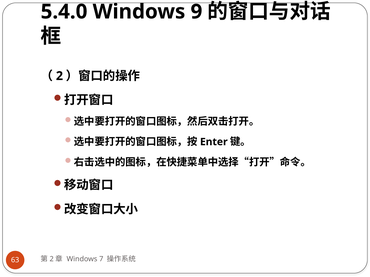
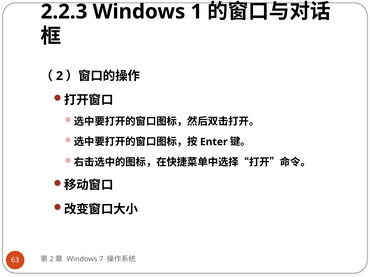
5.4.0: 5.4.0 -> 2.2.3 (64, 12)
9: 9 -> 1 (196, 12)
